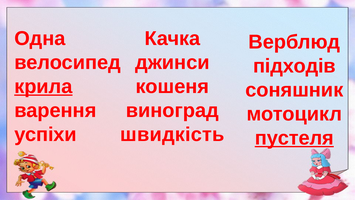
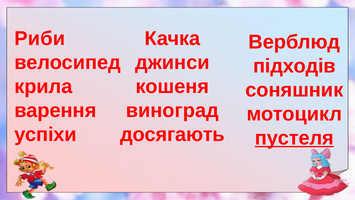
Одна: Одна -> Риби (40, 38)
крила underline: present -> none (43, 86)
швидкість: швидкість -> досягають (172, 134)
